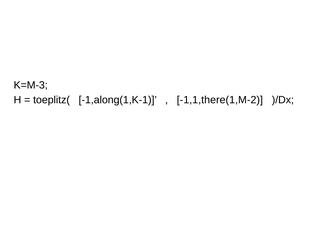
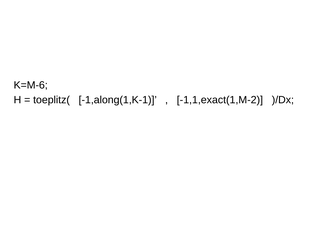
K=M-3: K=M-3 -> K=M-6 (31, 85)
-1,1,there(1,M-2: -1,1,there(1,M-2 -> -1,1,exact(1,M-2 (220, 100)
